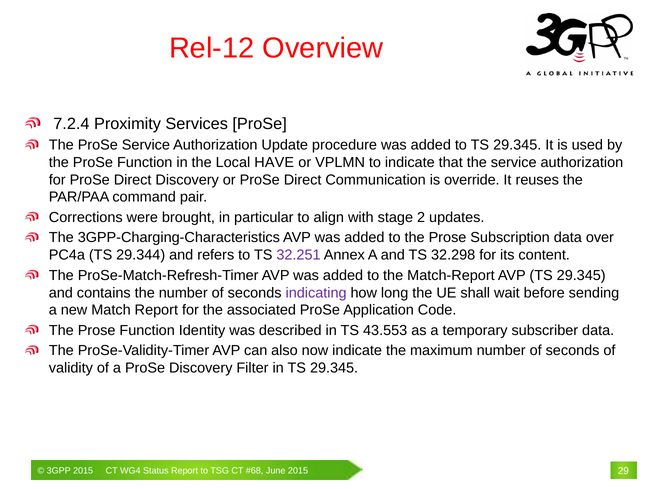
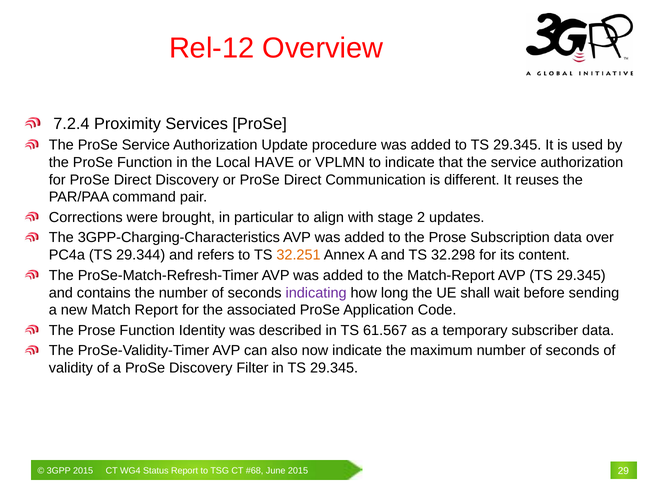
override: override -> different (472, 180)
32.251 colour: purple -> orange (299, 255)
43.553: 43.553 -> 61.567 (385, 330)
